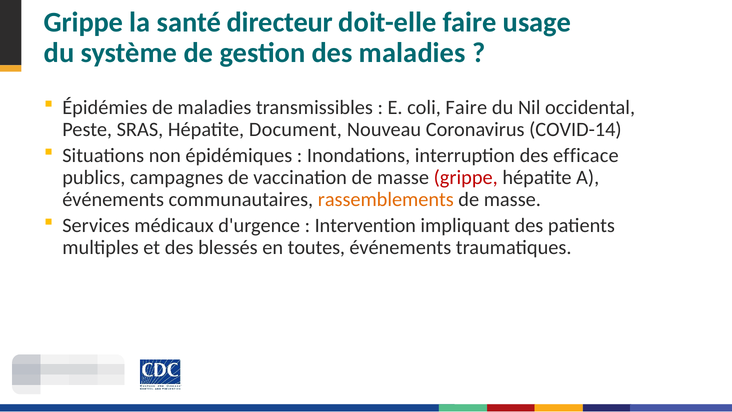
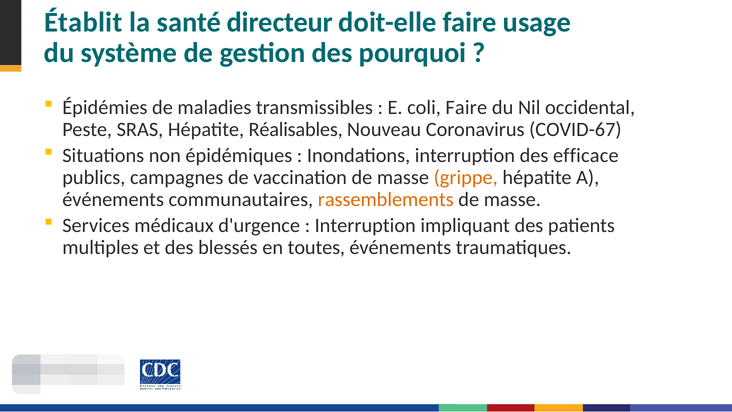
Grippe: Grippe -> Établit (83, 22)
des maladies: maladies -> pourquoi (413, 53)
Document: Document -> Réalisables (296, 129)
COVID-14: COVID-14 -> COVID-67 (575, 129)
grippe colour: red -> orange (466, 177)
Intervention: Intervention -> Interruption (365, 225)
